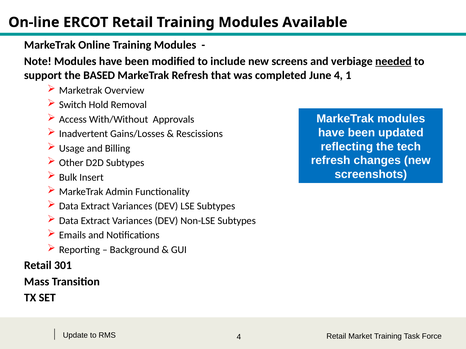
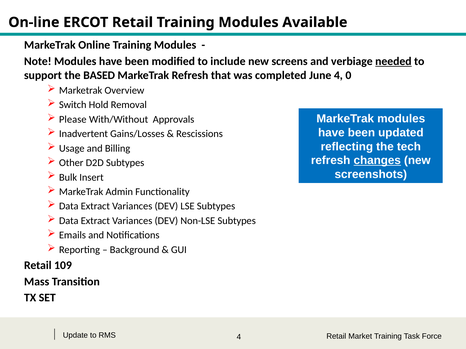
1: 1 -> 0 (348, 75)
Access: Access -> Please (73, 120)
changes underline: none -> present (377, 161)
301: 301 -> 109 (63, 266)
